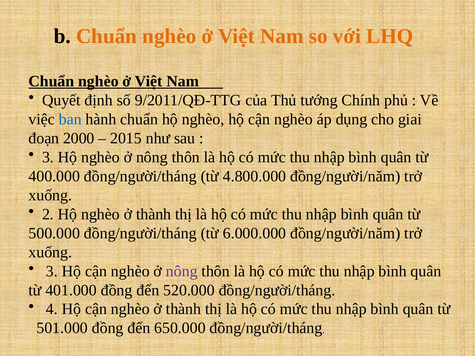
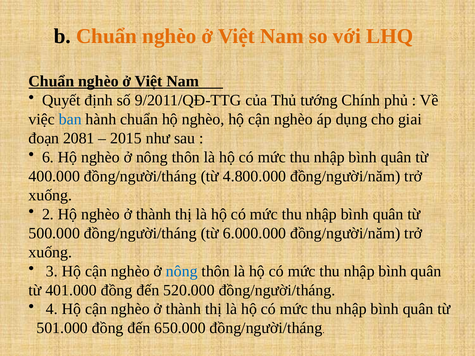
2000: 2000 -> 2081 (79, 138)
3: 3 -> 6 (48, 157)
nông colour: purple -> blue (182, 271)
